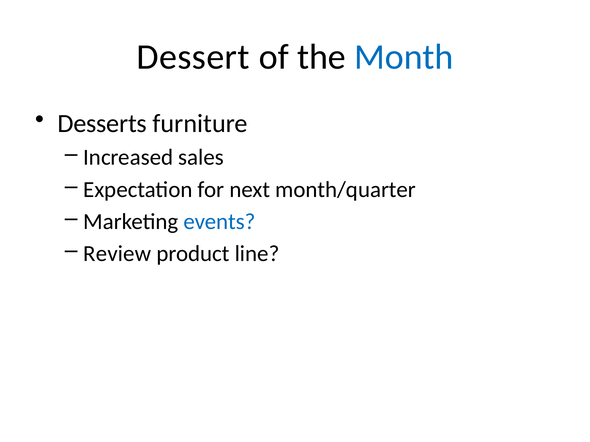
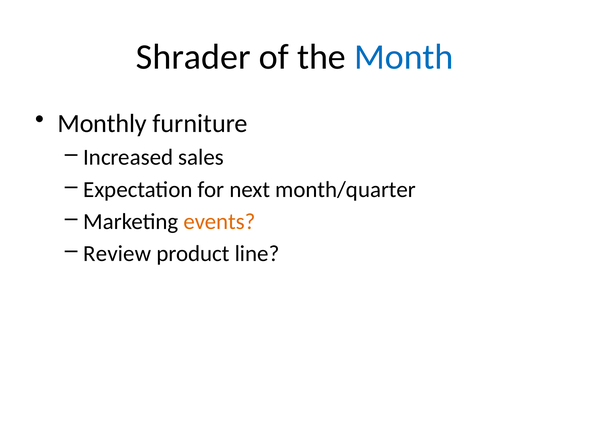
Dessert: Dessert -> Shrader (193, 57)
Desserts: Desserts -> Monthly (102, 124)
events colour: blue -> orange (219, 222)
